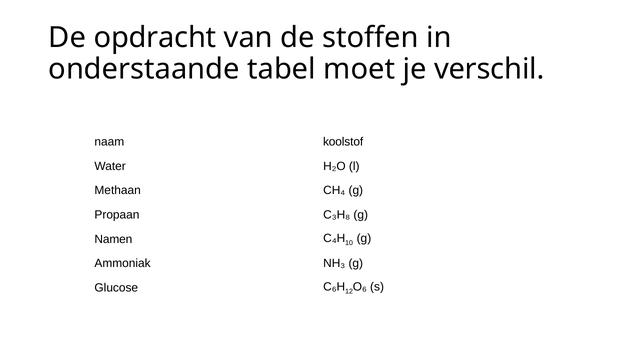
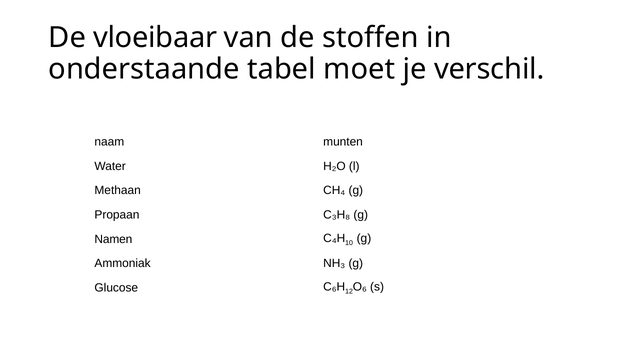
opdracht: opdracht -> vloeibaar (155, 38)
koolstof: koolstof -> munten (343, 142)
